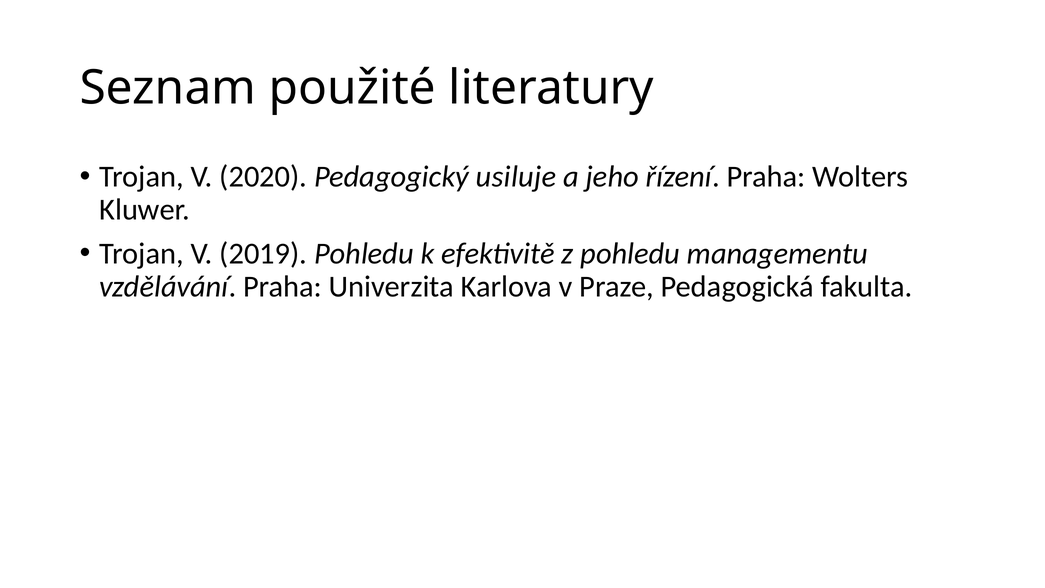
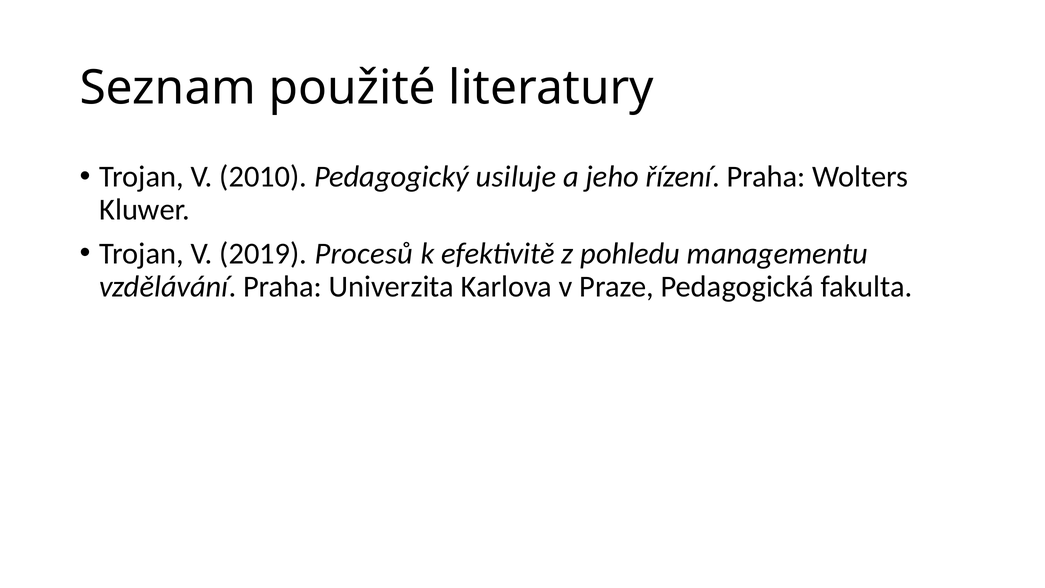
2020: 2020 -> 2010 (263, 177)
2019 Pohledu: Pohledu -> Procesů (364, 253)
